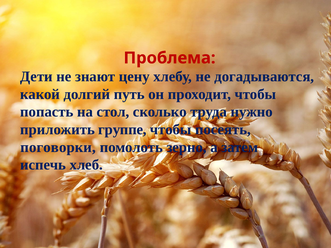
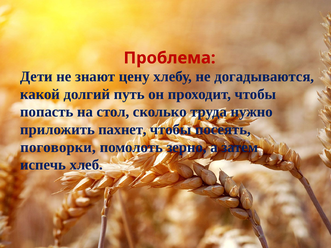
группе: группе -> пахнет (122, 130)
